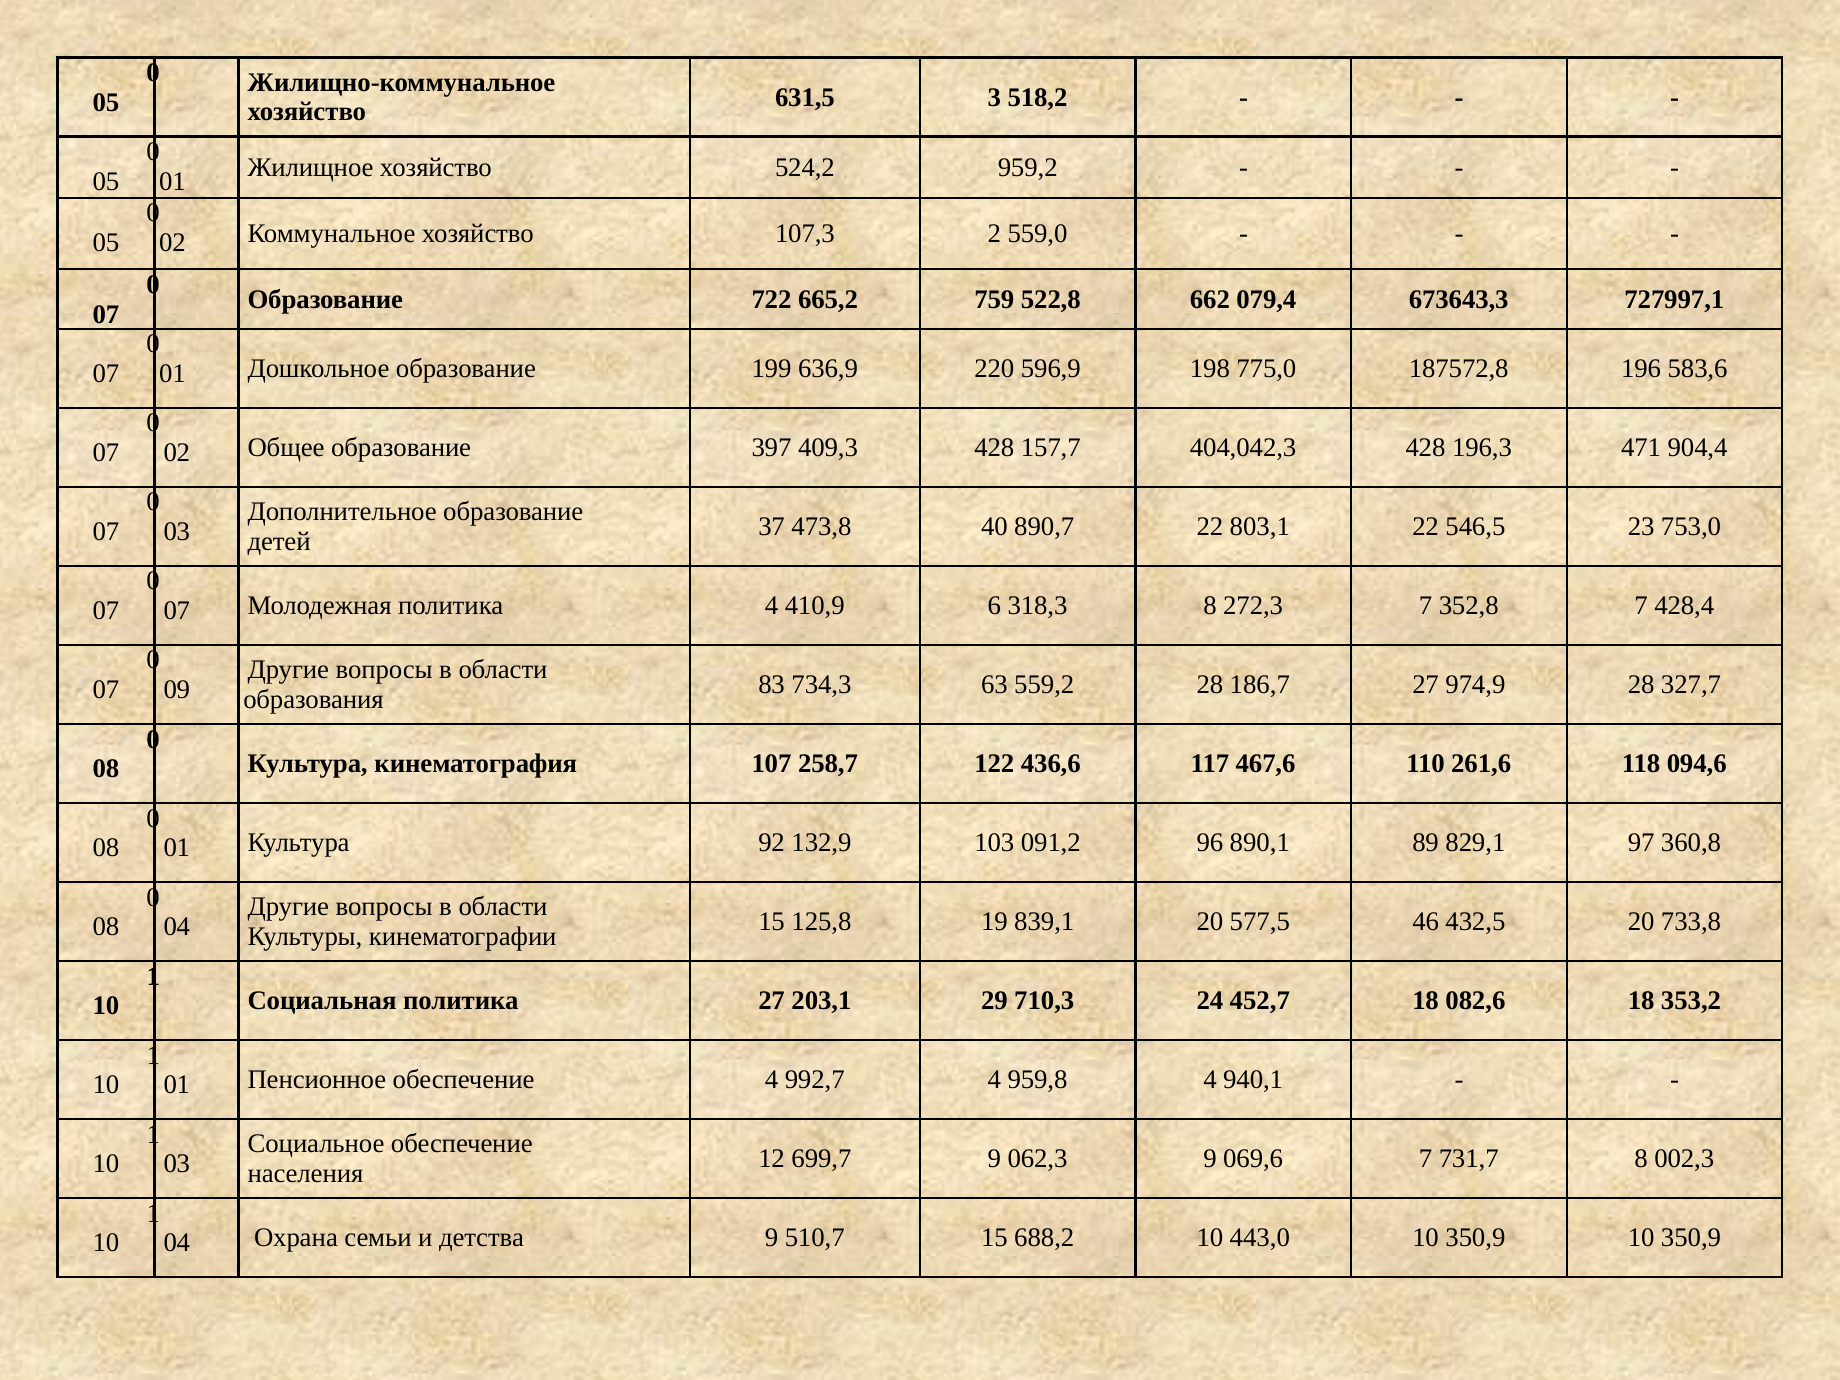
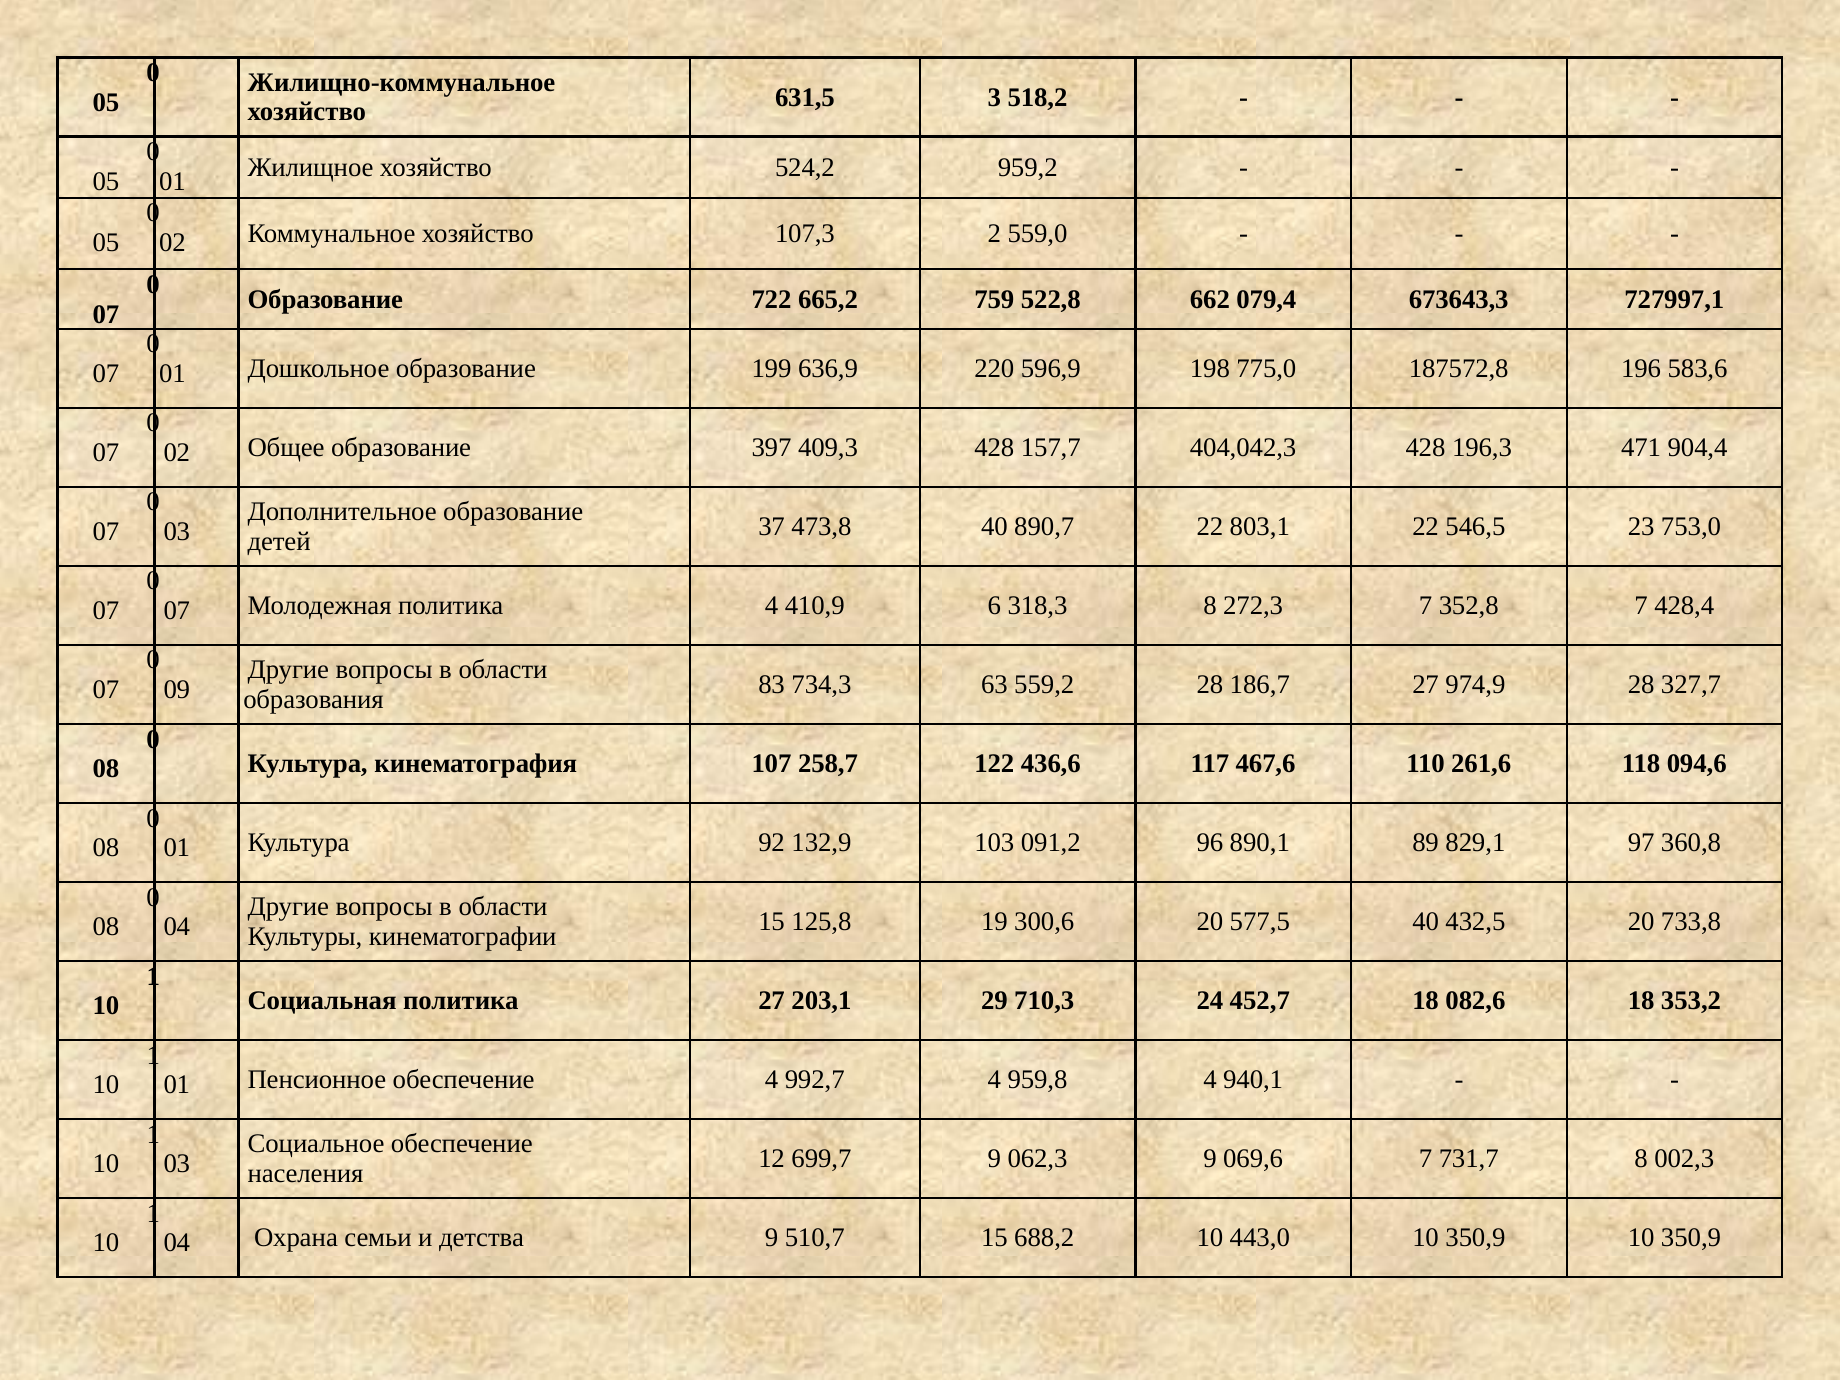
839,1: 839,1 -> 300,6 (1044, 922)
577,5 46: 46 -> 40 (1426, 922)
